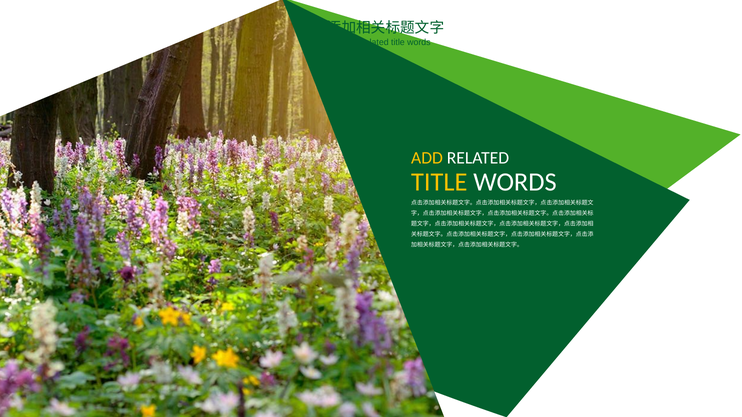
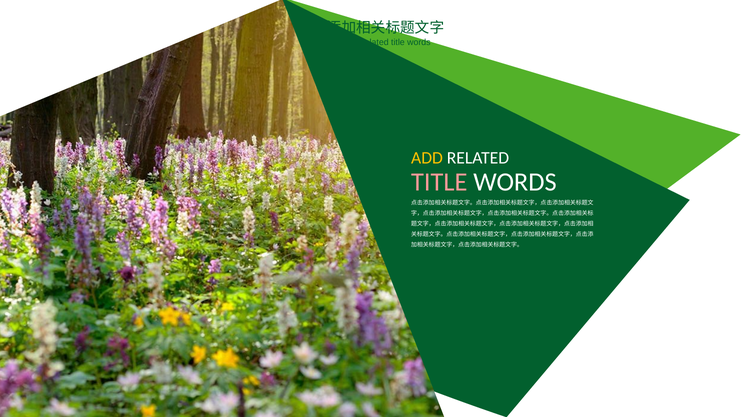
TITLE colour: yellow -> pink (439, 182)
